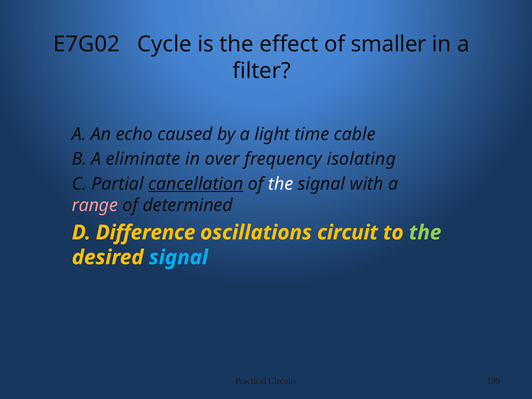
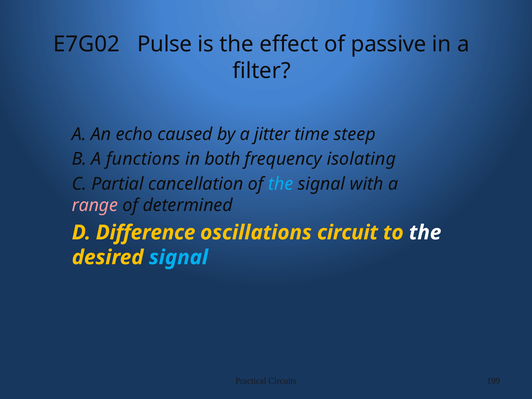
Cycle: Cycle -> Pulse (165, 44)
smaller: smaller -> passive (389, 44)
light: light -> jitter (272, 134)
cable: cable -> steep (355, 134)
eliminate: eliminate -> functions (143, 159)
over: over -> both (222, 159)
cancellation underline: present -> none (196, 184)
the colour: white -> light blue (281, 184)
the colour: light green -> white (425, 233)
